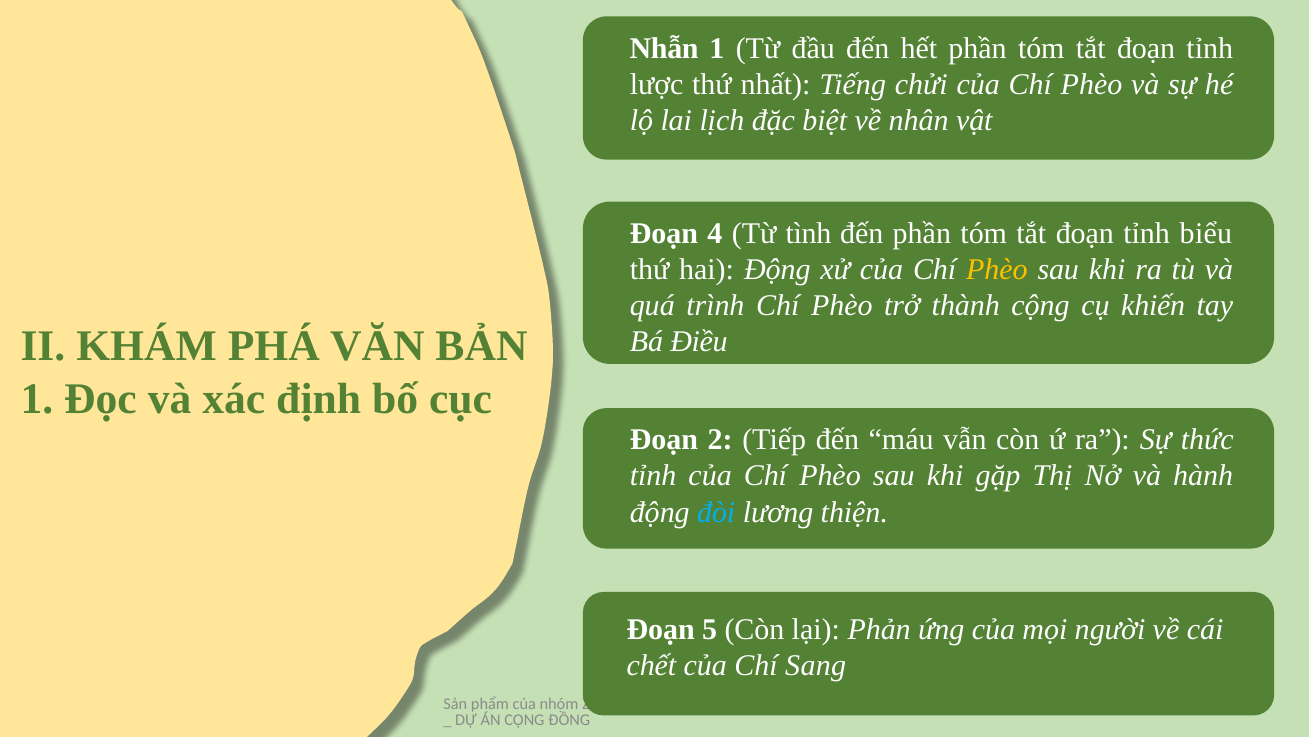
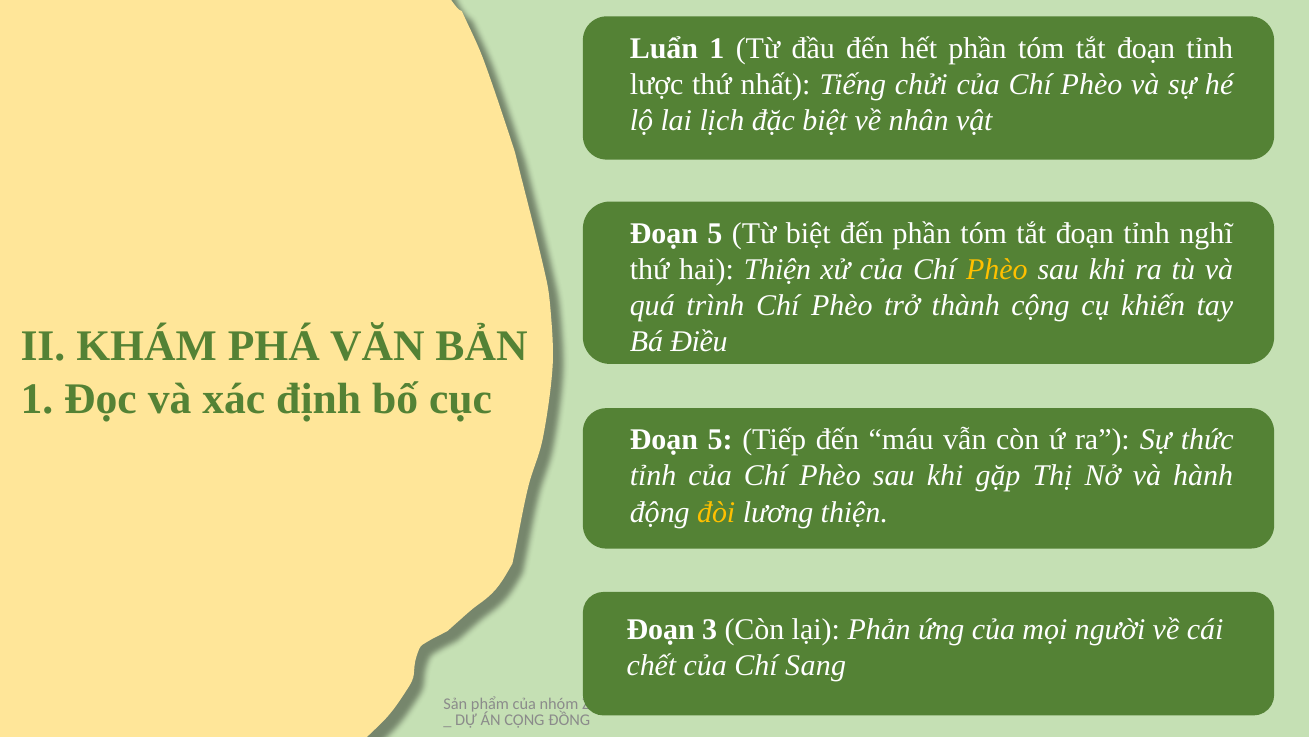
Nhẫn: Nhẫn -> Luẩn (664, 48)
4: 4 -> 5 (715, 233)
Từ tình: tình -> biệt (808, 233)
biểu: biểu -> nghĩ (1206, 233)
hai Động: Động -> Thiện (778, 269)
2: 2 -> 5 (720, 440)
đòi colour: light blue -> yellow (716, 512)
5: 5 -> 3 (710, 629)
